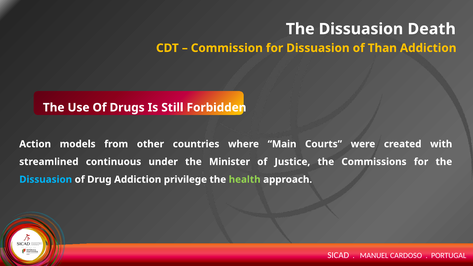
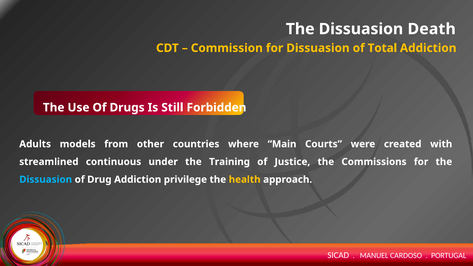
Than: Than -> Total (382, 48)
Action: Action -> Adults (35, 144)
Minister: Minister -> Training (230, 162)
health colour: light green -> yellow (245, 180)
